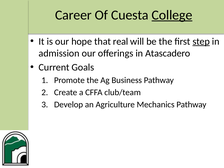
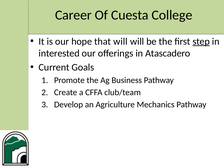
College underline: present -> none (172, 15)
that real: real -> will (120, 41)
admission: admission -> interested (59, 53)
